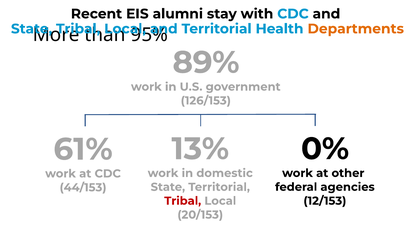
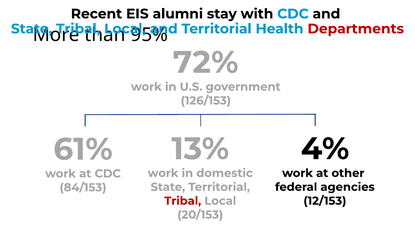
Departments colour: orange -> red (356, 29)
89%: 89% -> 72% (206, 62)
0%: 0% -> 4% (325, 149)
44/153: 44/153 -> 84/153 (83, 187)
